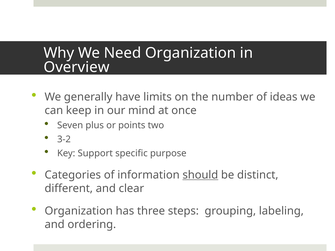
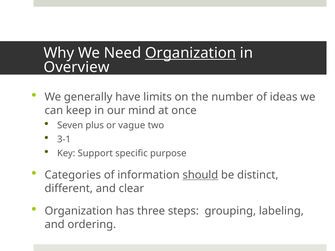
Organization underline: none -> present (191, 53)
points: points -> vague (132, 125)
3-2: 3-2 -> 3-1 (64, 139)
